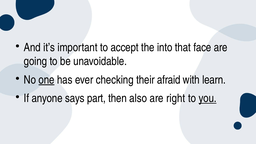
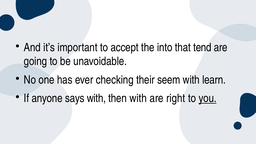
face: face -> tend (202, 47)
one underline: present -> none (46, 80)
afraid: afraid -> seem (169, 80)
says part: part -> with (96, 98)
then also: also -> with (138, 98)
